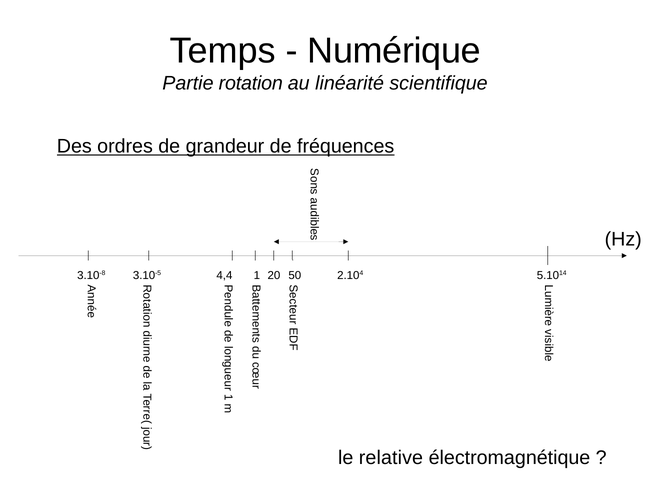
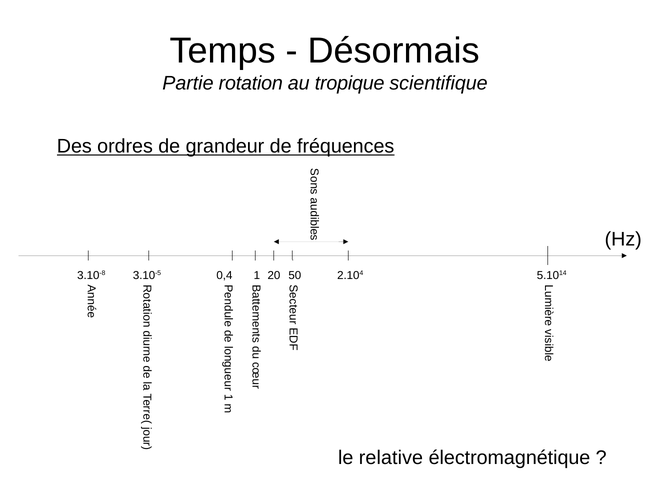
Numérique: Numérique -> Désormais (394, 51)
linéarité: linéarité -> tropique (350, 83)
4,4: 4,4 -> 0,4 (224, 275)
